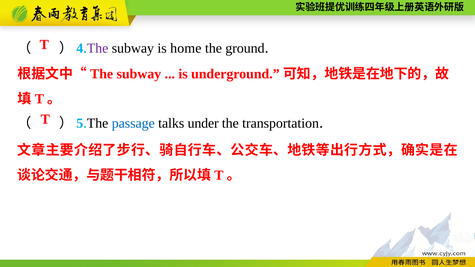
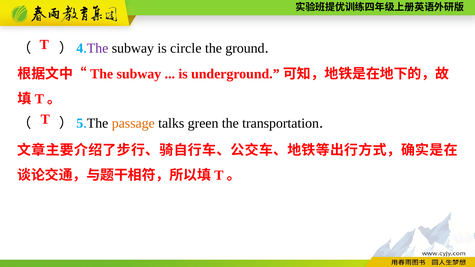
home: home -> circle (186, 48)
passage colour: blue -> orange (133, 123)
under: under -> green (203, 123)
